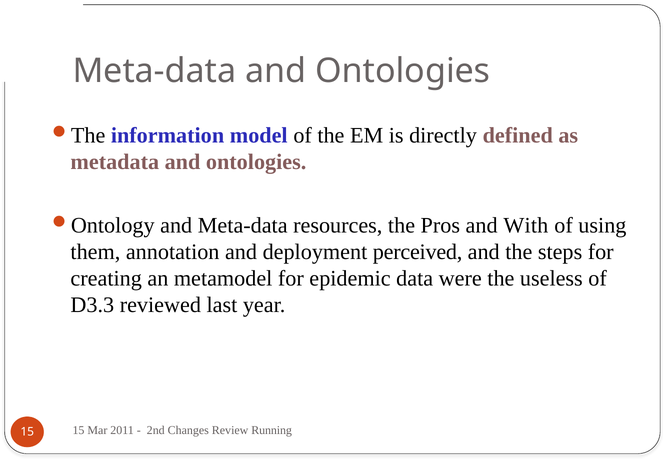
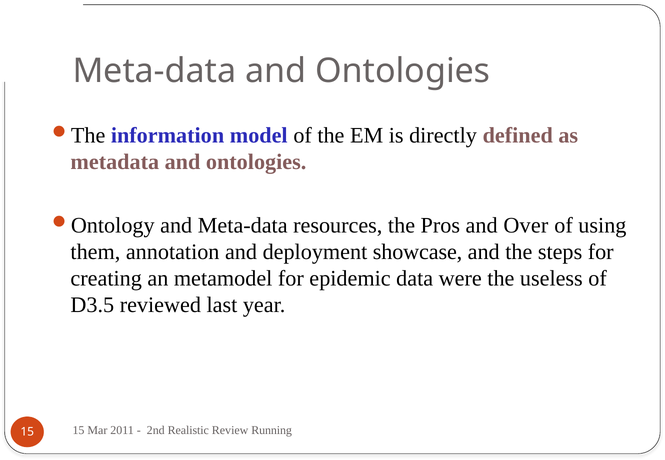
With: With -> Over (526, 225)
perceived: perceived -> showcase (418, 252)
D3.3: D3.3 -> D3.5 (92, 305)
Changes: Changes -> Realistic (188, 431)
